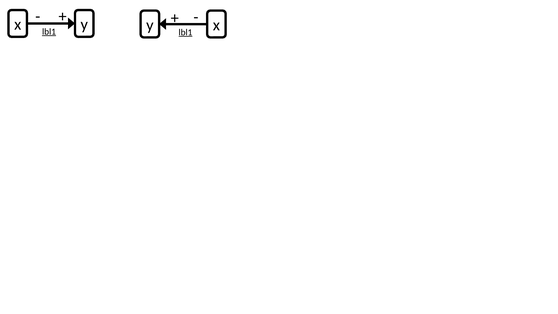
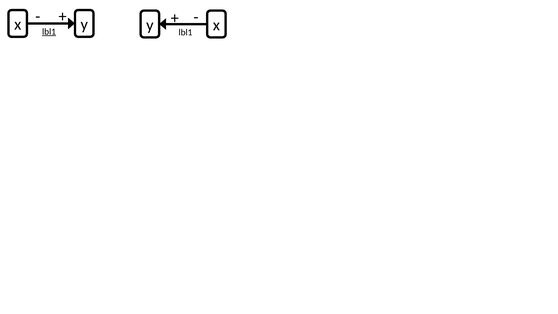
lbl1 underline: present -> none (185, 32)
